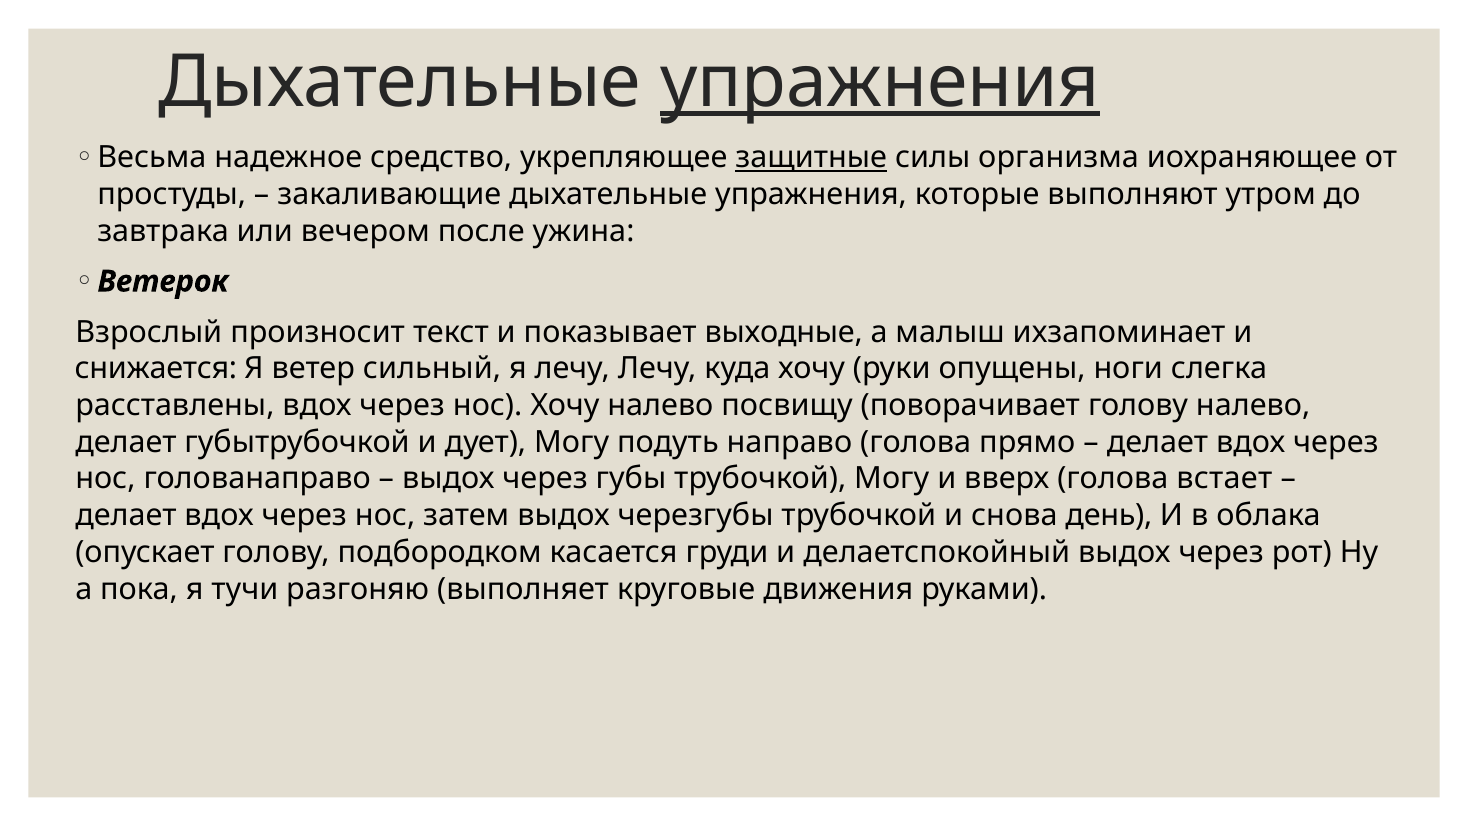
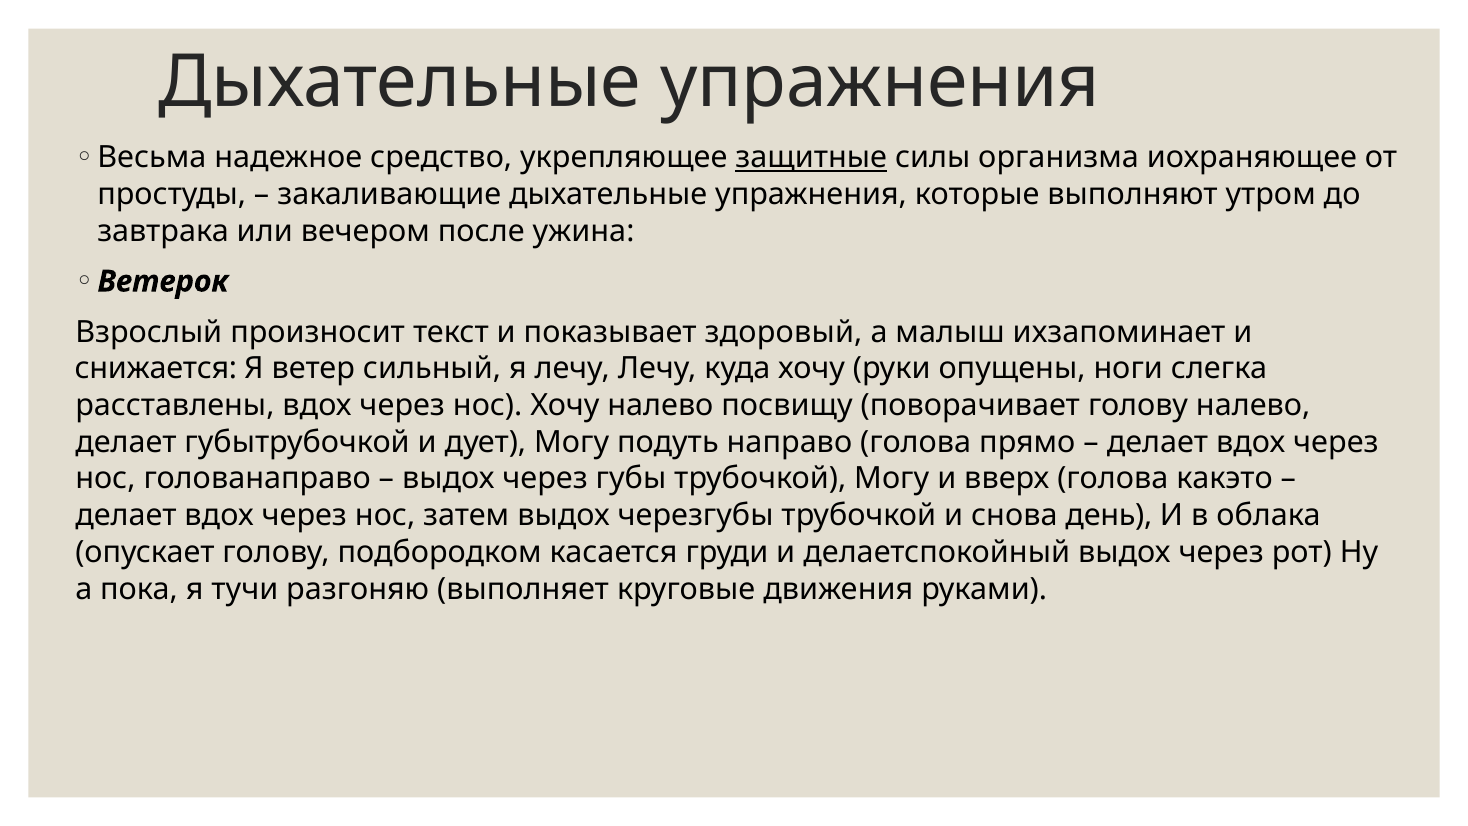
упражнения underline: present -> none (880, 82)
выходные: выходные -> здоровый (783, 332)
встает: встает -> какэто (1225, 479)
